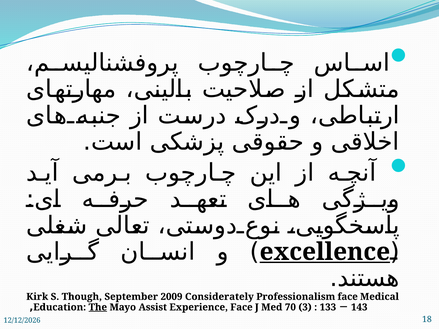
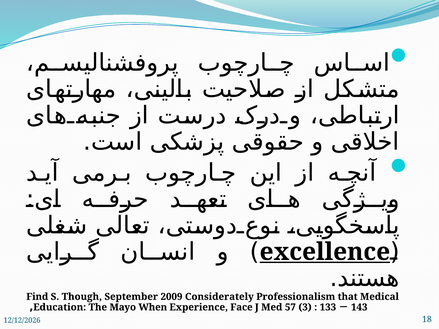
Kirk: Kirk -> Find (37, 297)
Professionalism face: face -> that (348, 297)
The underline: present -> none (98, 307)
Assist: Assist -> When (153, 307)
70: 70 -> 57 (290, 307)
